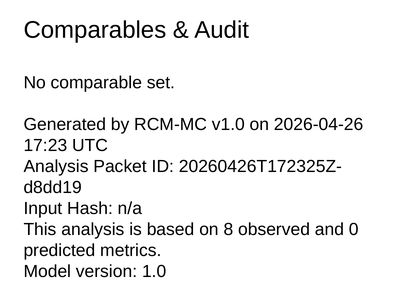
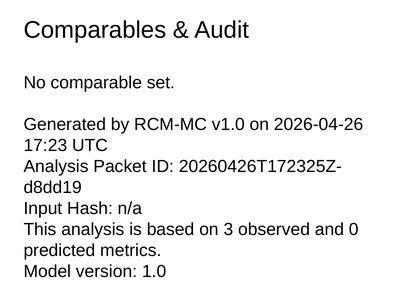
8: 8 -> 3 (228, 229)
